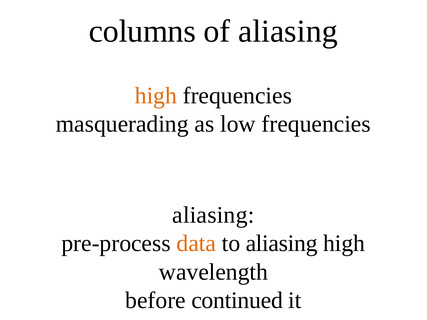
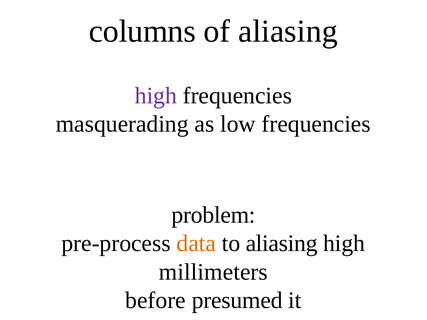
high colour: orange -> purple (156, 96)
aliasing: aliasing -> problem (214, 215)
wavelength: wavelength -> millimeters (213, 272)
continued: continued -> presumed (237, 301)
